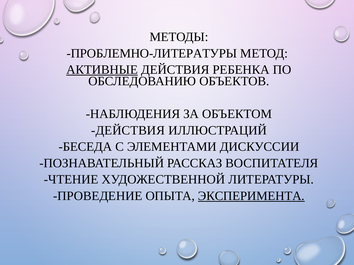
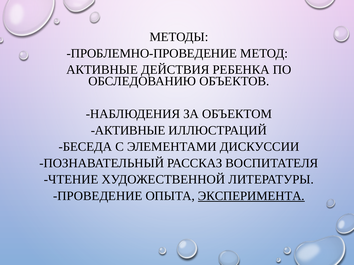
ПРОБЛЕМНО-ЛИТЕРАТУРЫ: ПРОБЛЕМНО-ЛИТЕРАТУРЫ -> ПРОБЛЕМНО-ПРОВЕДЕНИЕ (152, 53)
АКТИВНЫЕ underline: present -> none (102, 70)
ДЕЙСТВИЯ: ДЕЙСТВИЯ -> АКТИВНЫЕ (128, 131)
